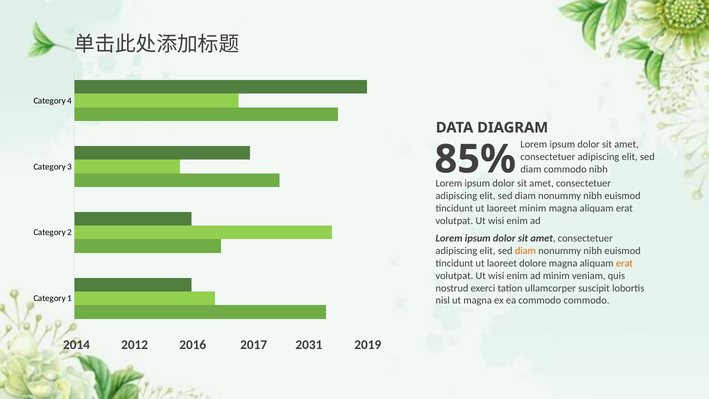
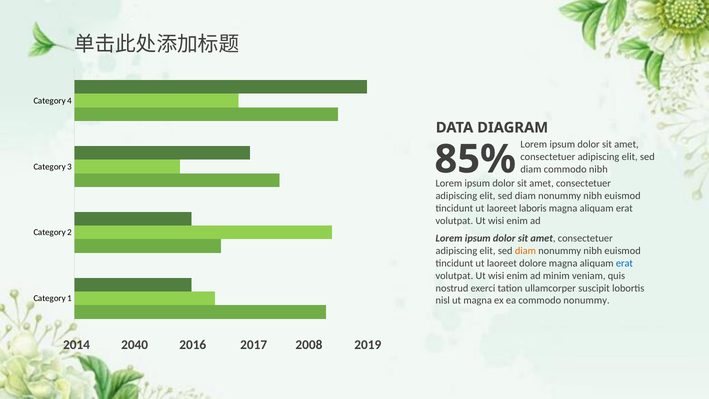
laoreet minim: minim -> laboris (533, 208)
erat colour: orange -> blue (624, 263)
commodo commodo: commodo -> nonummy (587, 300)
2012: 2012 -> 2040 (135, 345)
2031: 2031 -> 2008 (309, 345)
